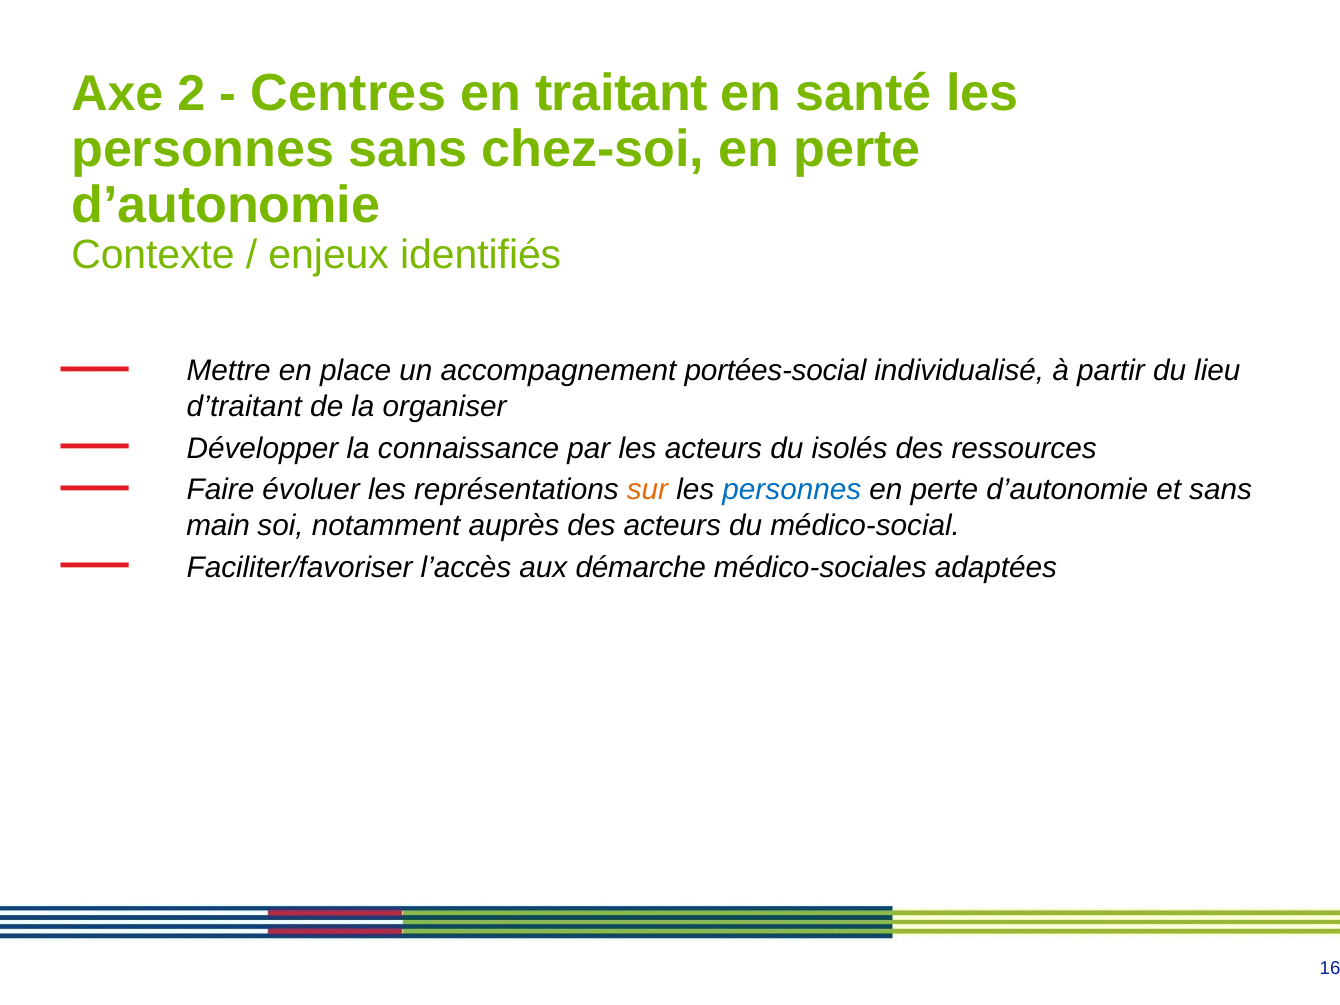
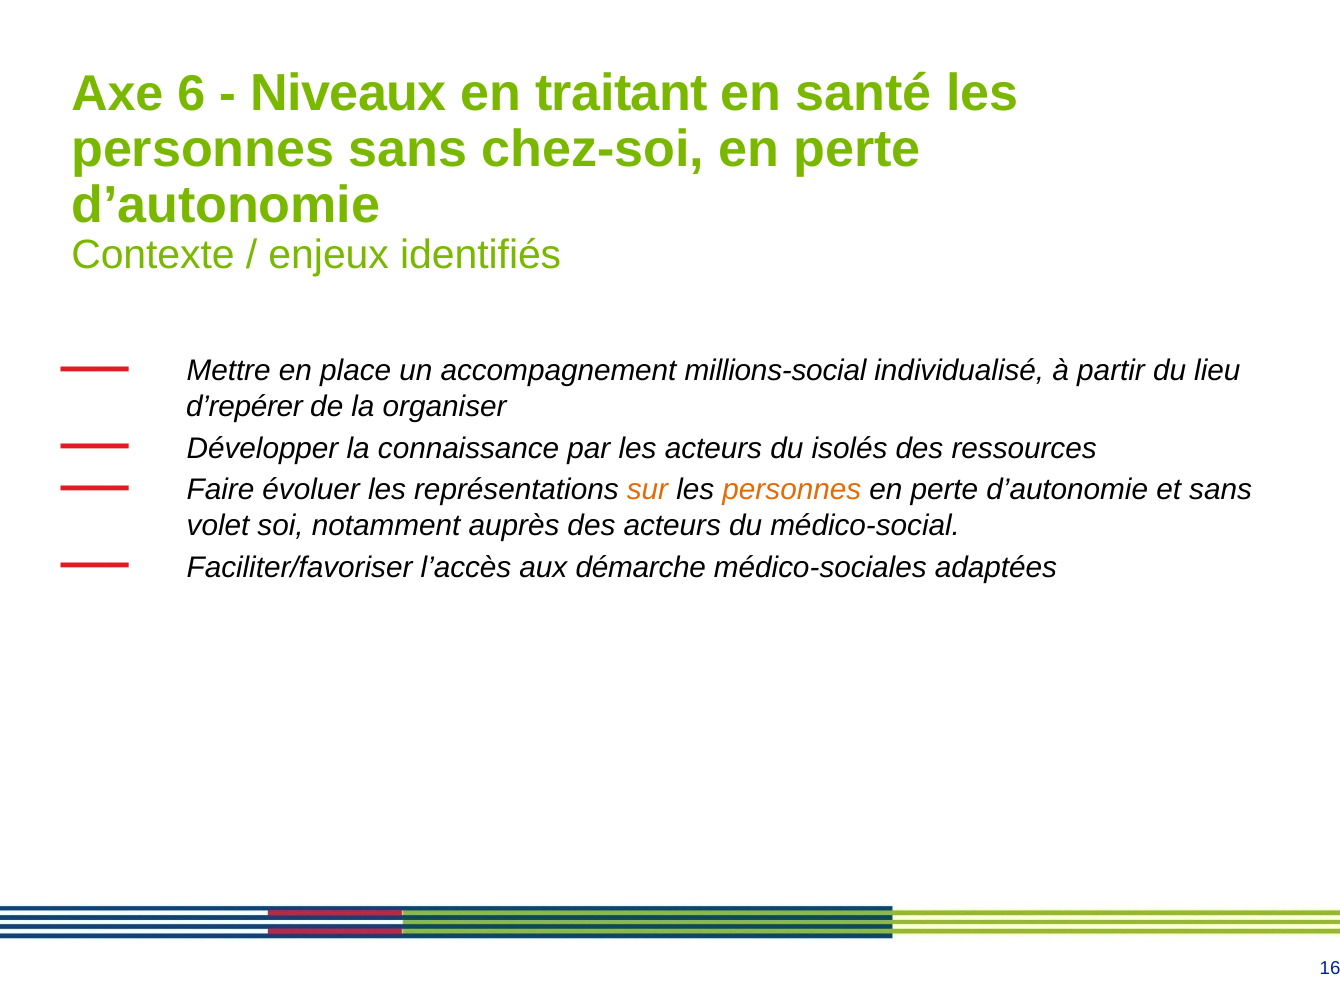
2: 2 -> 6 (191, 94)
Centres: Centres -> Niveaux (349, 93)
portées-social: portées-social -> millions-social (776, 371)
d’traitant: d’traitant -> d’repérer (244, 407)
personnes colour: blue -> orange (792, 490)
main: main -> volet (218, 526)
